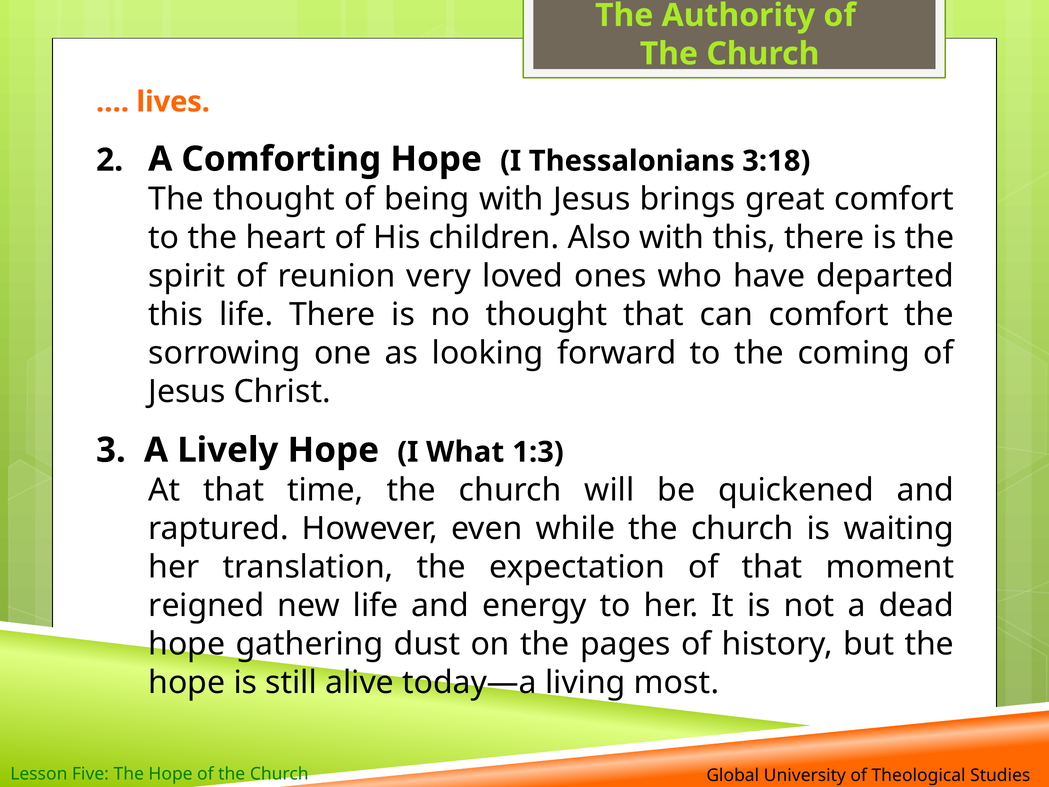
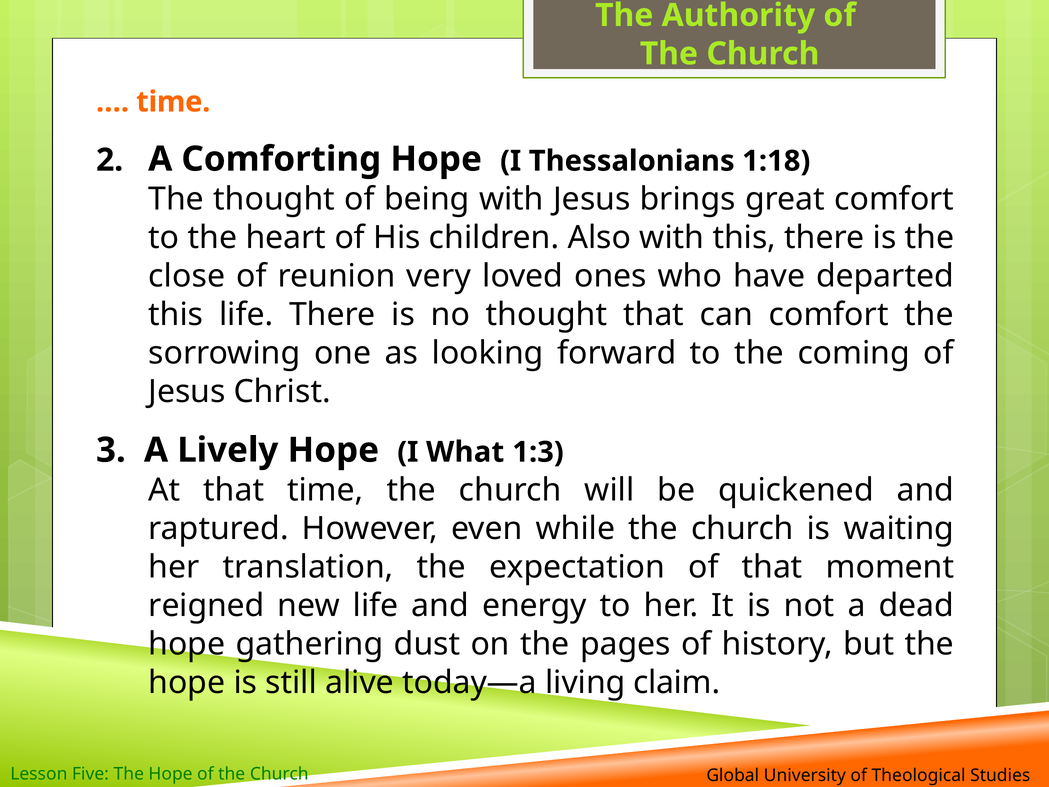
lives: lives -> time (173, 102)
3:18: 3:18 -> 1:18 (776, 161)
spirit: spirit -> close (187, 276)
most: most -> claim (677, 682)
